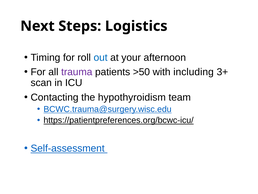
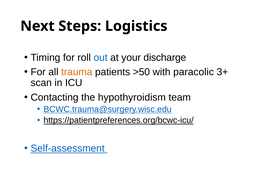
afternoon: afternoon -> discharge (165, 57)
trauma colour: purple -> orange (77, 72)
including: including -> paracolic (194, 72)
